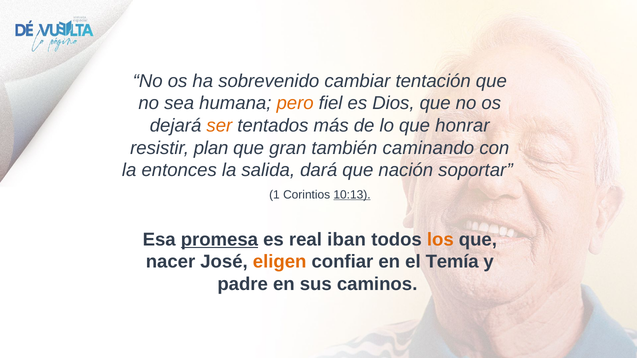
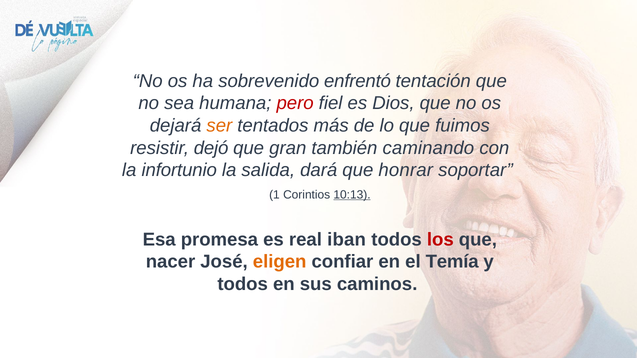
cambiar: cambiar -> enfrentó (358, 81)
pero colour: orange -> red (295, 103)
honrar: honrar -> fuimos (462, 126)
plan: plan -> dejó (211, 148)
entonces: entonces -> infortunio (179, 170)
nación: nación -> honrar (406, 170)
promesa underline: present -> none (219, 240)
los colour: orange -> red (440, 240)
padre: padre -> todos (243, 284)
